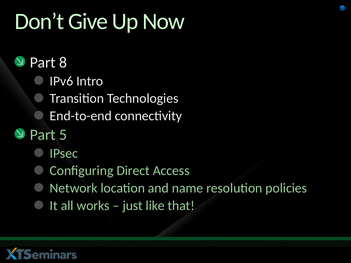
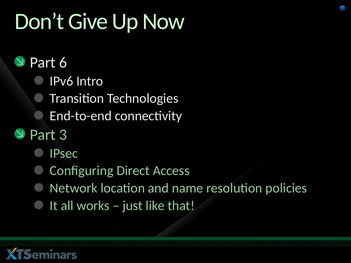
8: 8 -> 6 (63, 63)
5: 5 -> 3 (63, 135)
